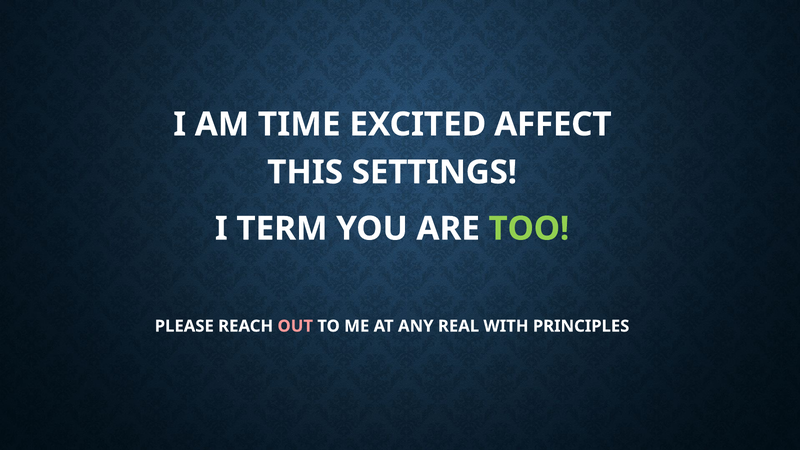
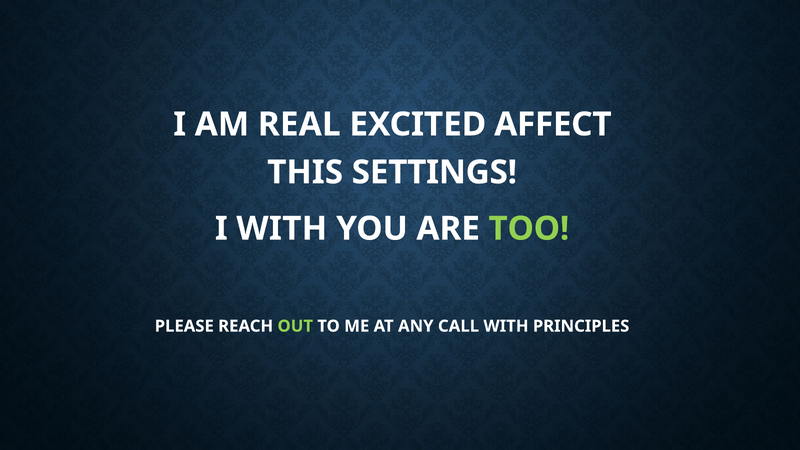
TIME: TIME -> REAL (299, 124)
I TERM: TERM -> WITH (282, 229)
OUT colour: pink -> light green (295, 326)
REAL: REAL -> CALL (459, 326)
